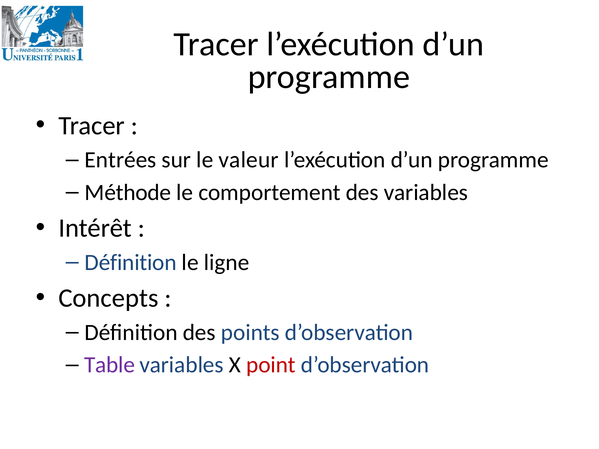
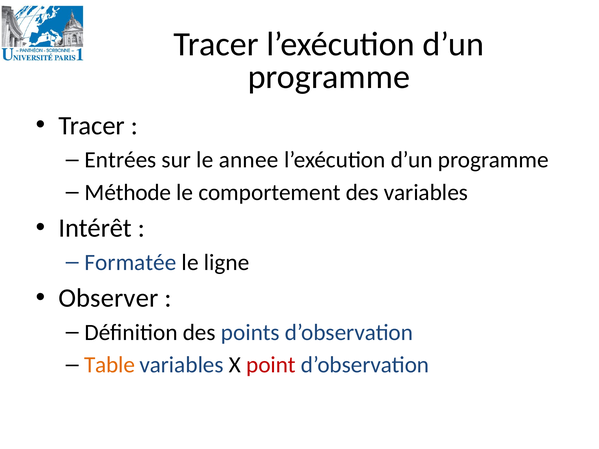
valeur: valeur -> annee (249, 160)
Définition: Définition -> Formatée (131, 263)
Concepts: Concepts -> Observer (108, 298)
Table colour: purple -> orange (110, 365)
